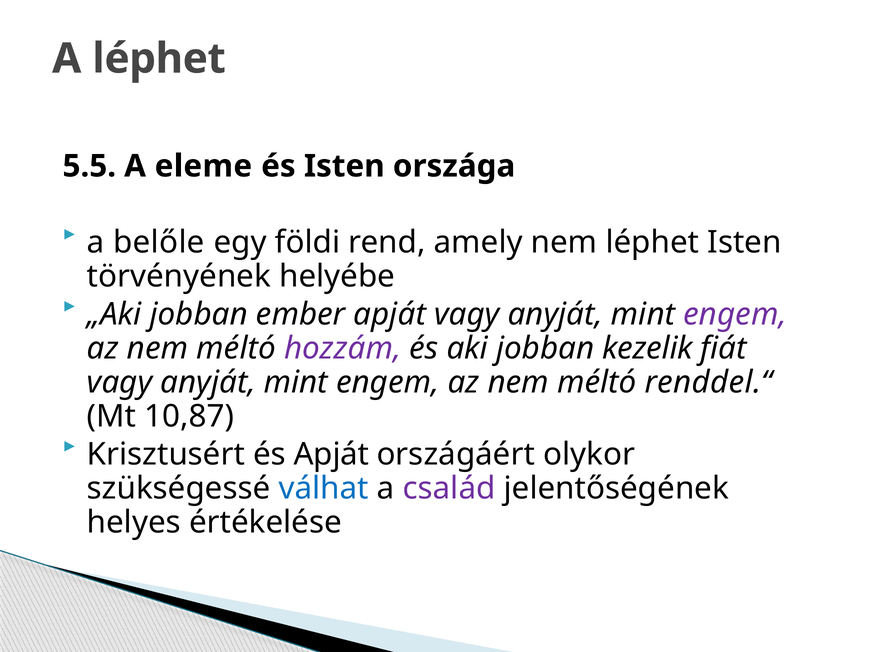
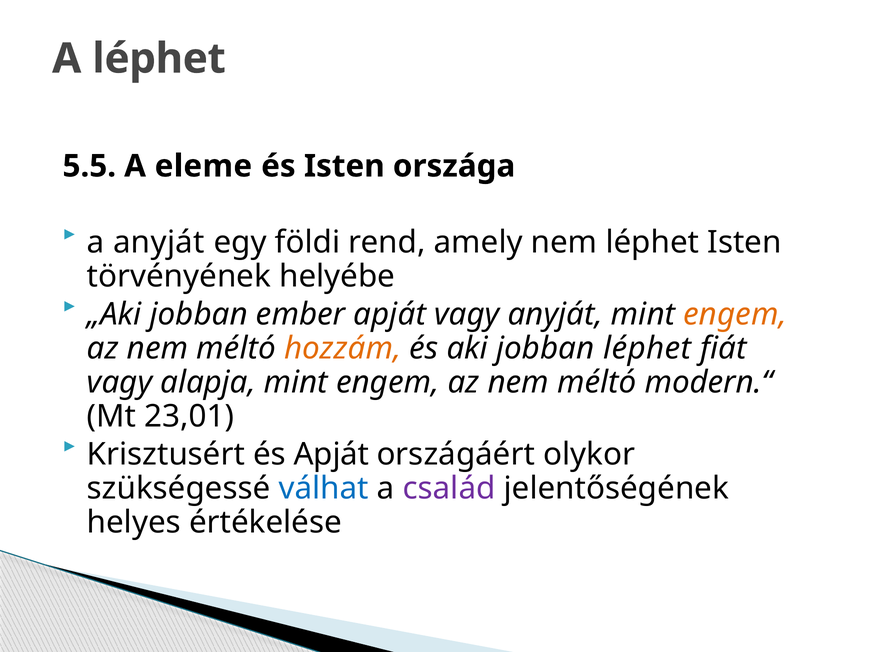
a belőle: belőle -> anyját (159, 243)
engem colour: purple -> orange (735, 315)
hozzám colour: purple -> orange (343, 349)
jobban kezelik: kezelik -> léphet (647, 349)
anyját: anyját -> alapja (208, 383)
renddel.“: renddel.“ -> modern.“ (709, 383)
10,87: 10,87 -> 23,01 (189, 417)
